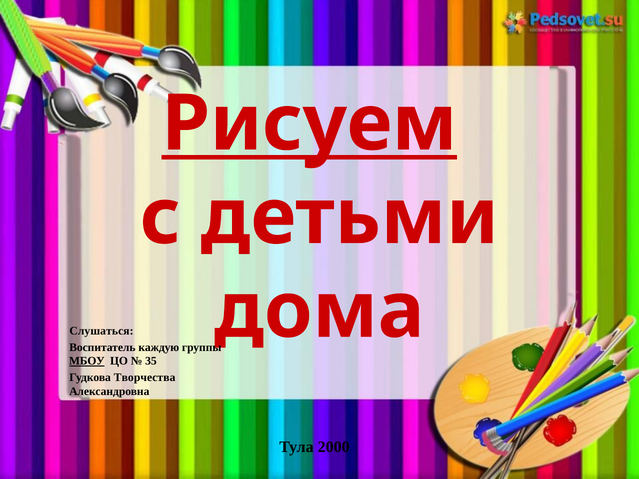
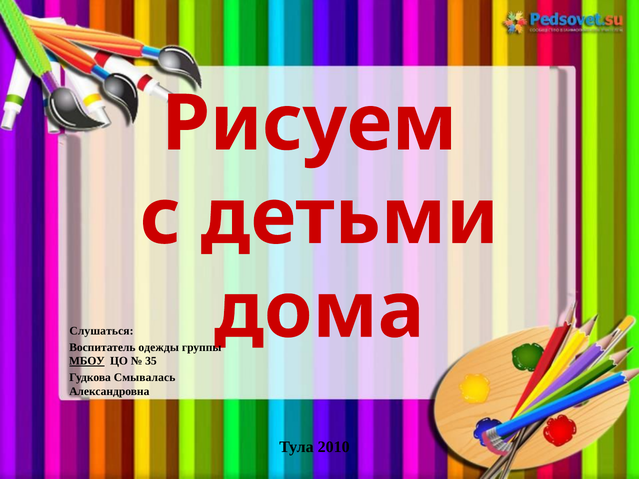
Рисуем underline: present -> none (309, 124)
каждую: каждую -> одежды (159, 347)
Творчества: Творчества -> Смывалась (145, 378)
2000: 2000 -> 2010 (334, 447)
